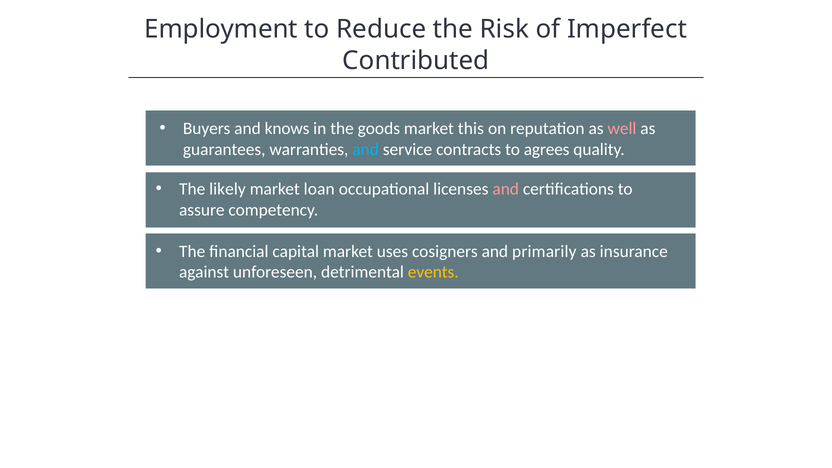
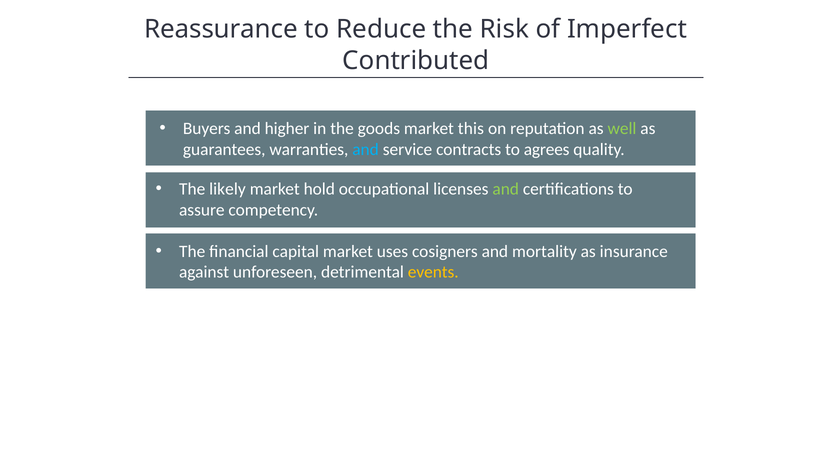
Employment: Employment -> Reassurance (221, 29)
knows: knows -> higher (287, 129)
well colour: pink -> light green (622, 129)
loan: loan -> hold (319, 189)
and colour: pink -> light green (506, 189)
primarily: primarily -> mortality (544, 251)
